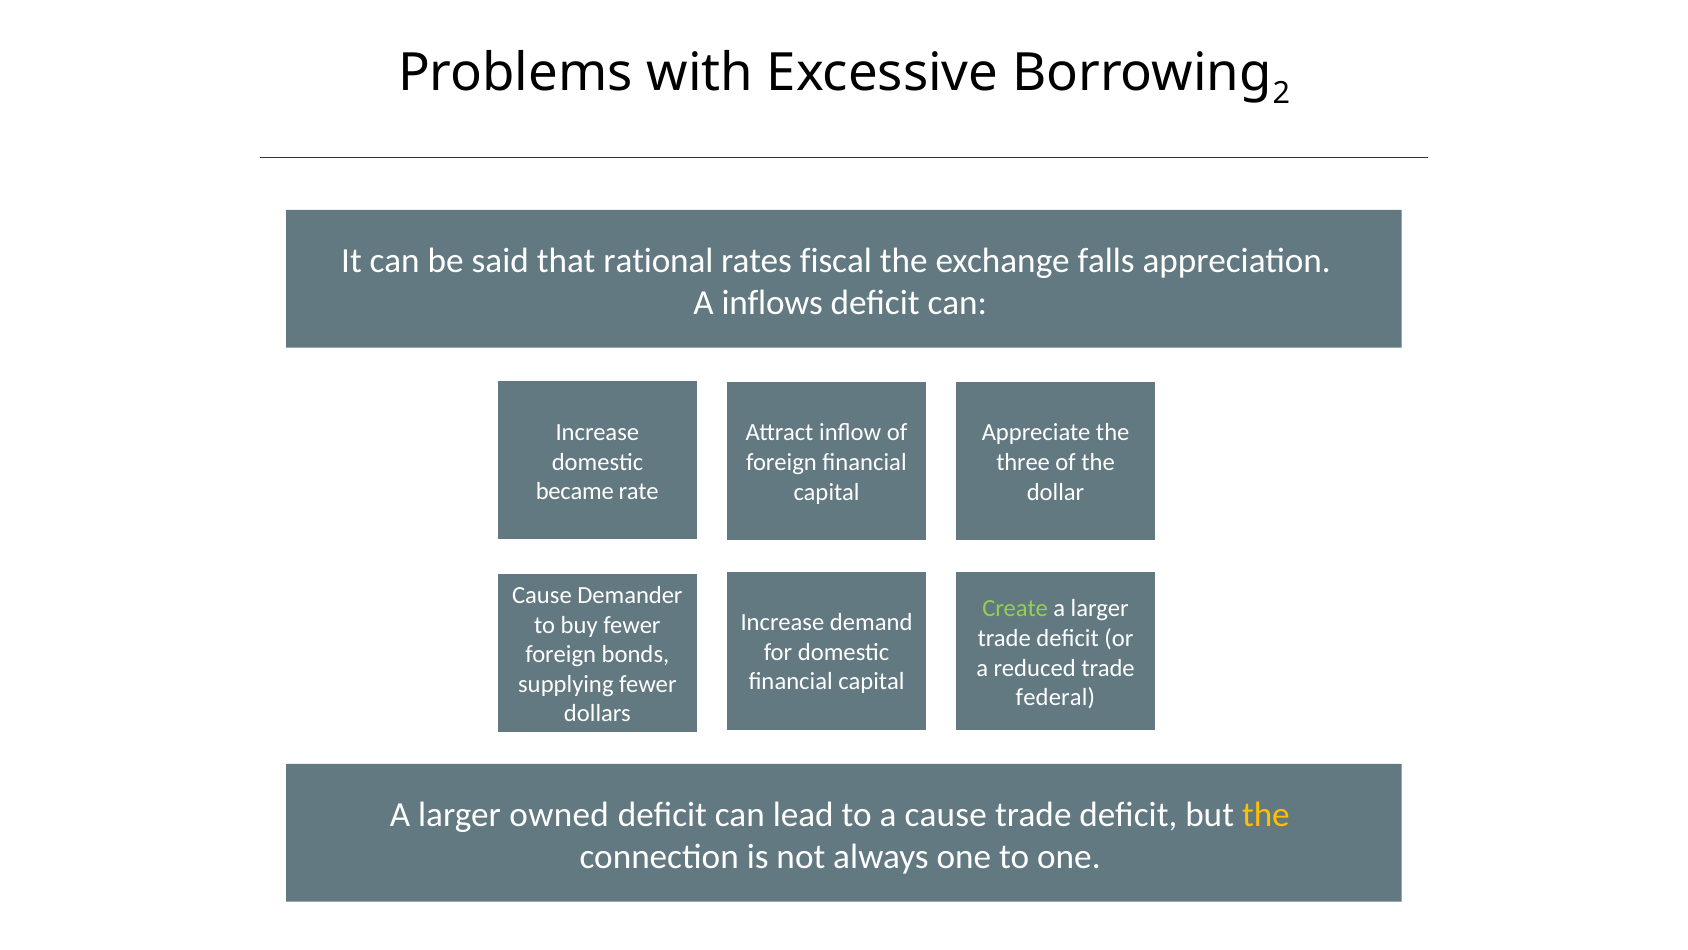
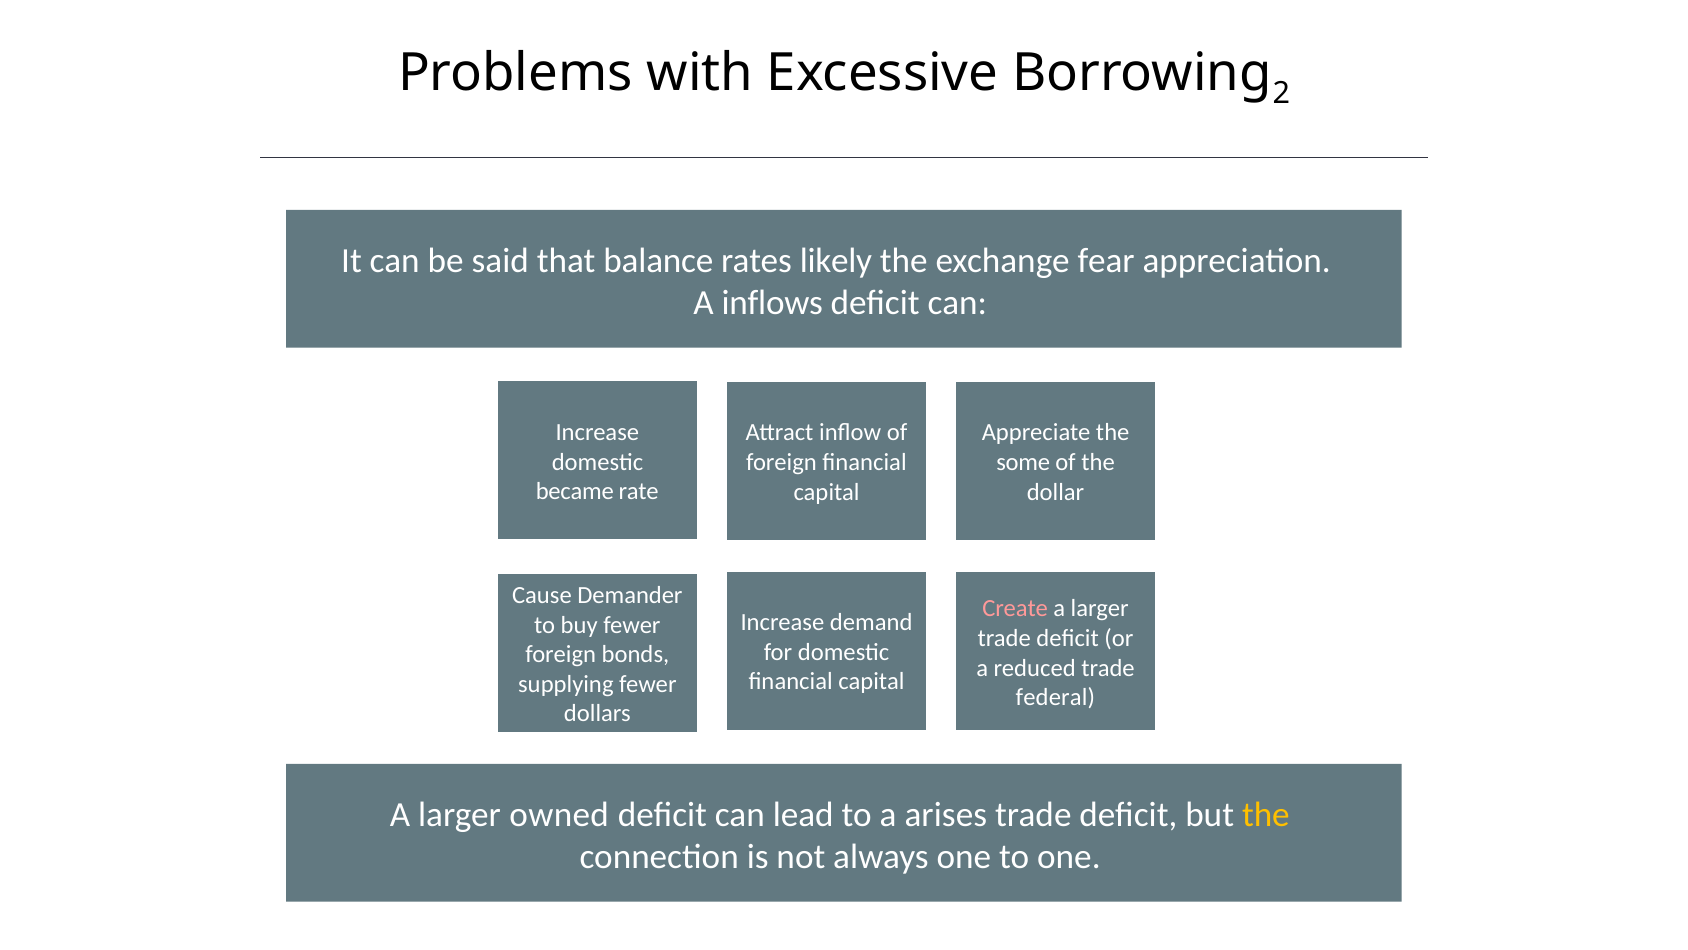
rational: rational -> balance (658, 261)
fiscal: fiscal -> likely (836, 261)
falls: falls -> fear (1106, 261)
three: three -> some (1023, 462)
Create colour: light green -> pink (1015, 608)
a cause: cause -> arises (946, 814)
